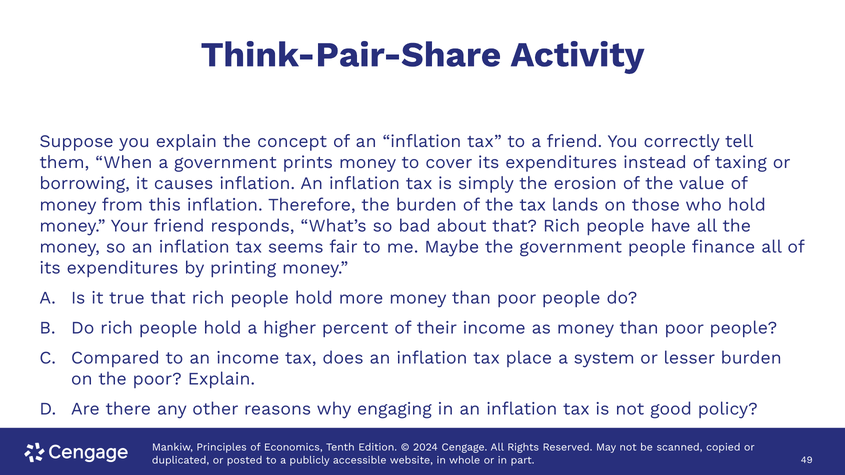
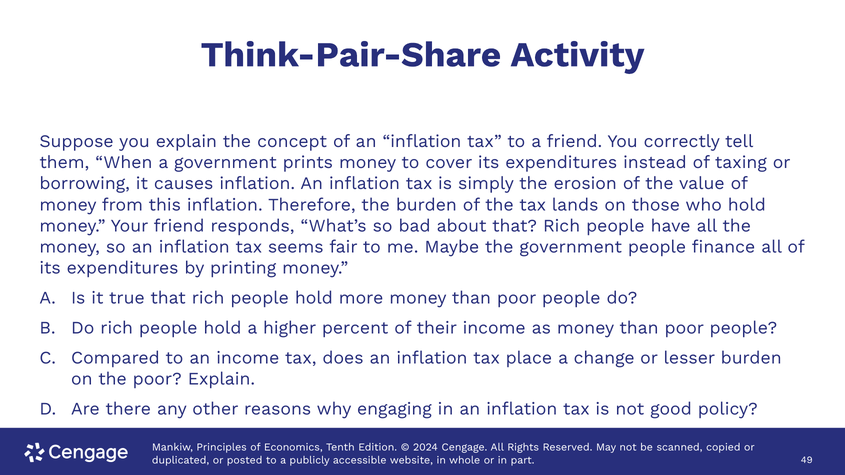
system: system -> change (604, 358)
